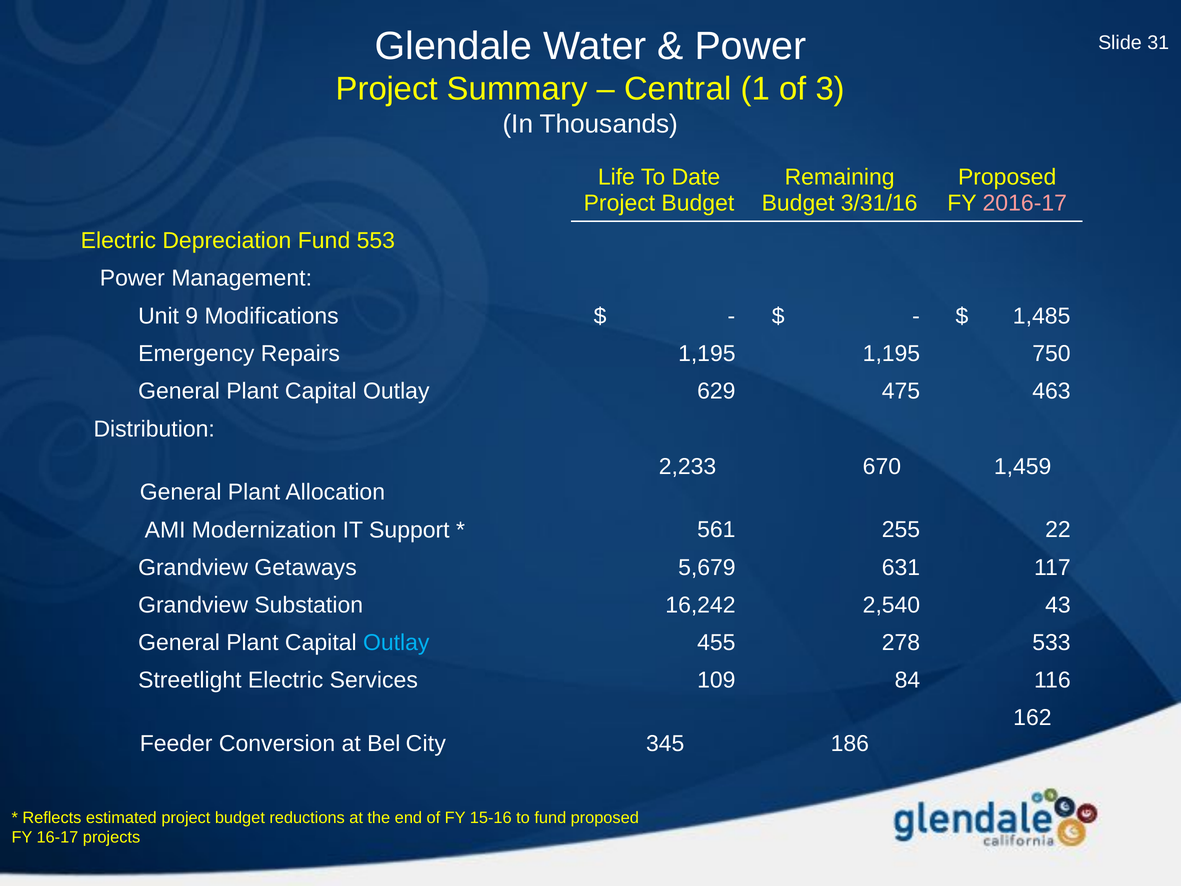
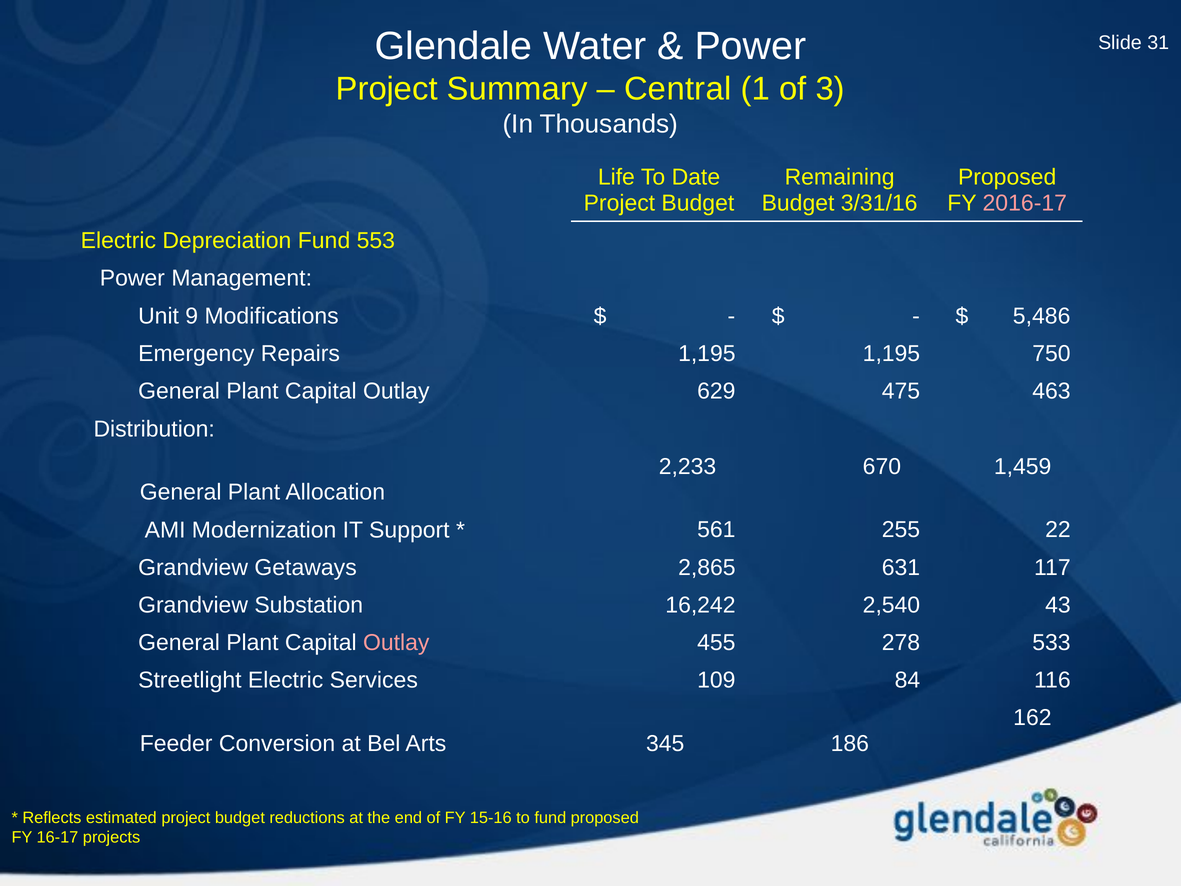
1,485: 1,485 -> 5,486 (1042, 316)
5,679: 5,679 -> 2,865 (707, 567)
Outlay colour: light blue -> pink (396, 642)
City: City -> Arts (426, 743)
